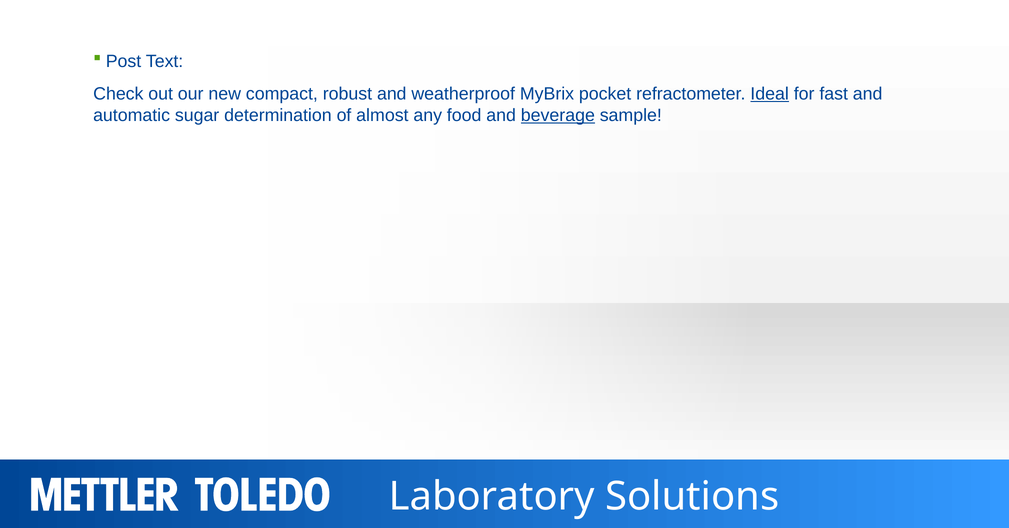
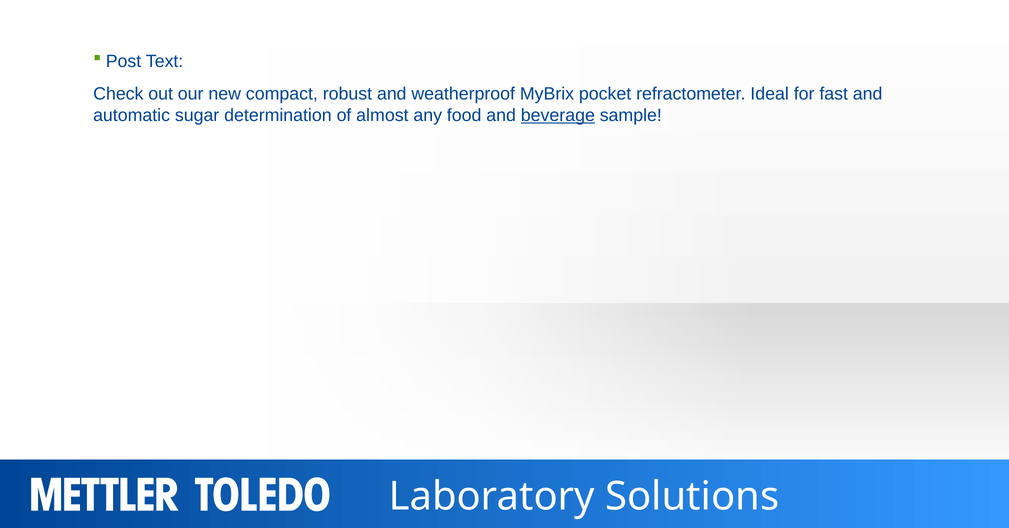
Ideal underline: present -> none (770, 94)
